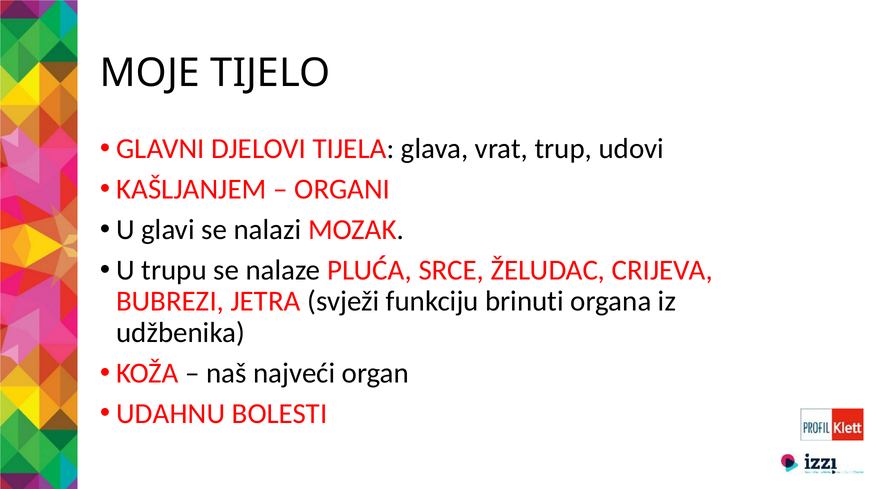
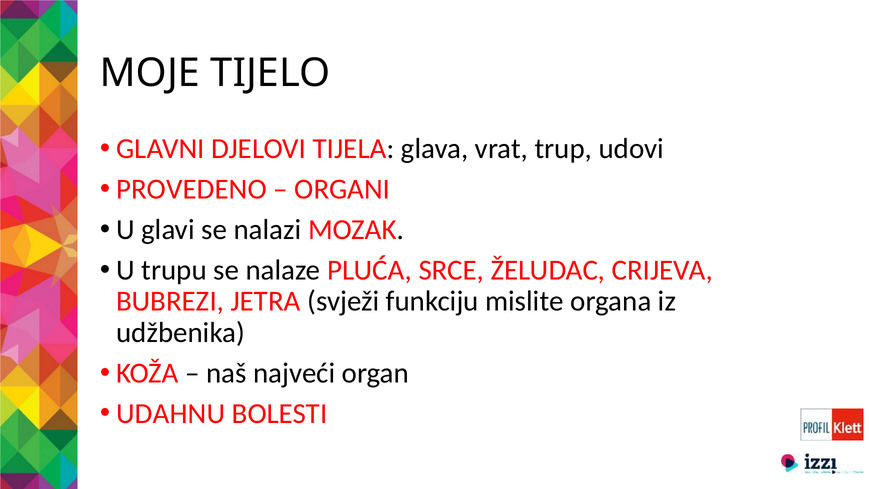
KAŠLJANJEM: KAŠLJANJEM -> PROVEDENO (191, 189)
brinuti: brinuti -> mislite (524, 301)
